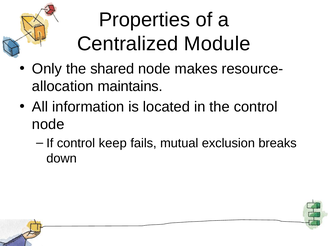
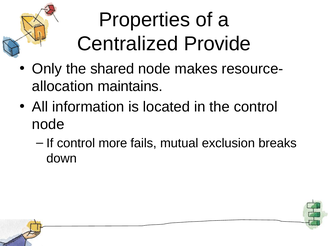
Module: Module -> Provide (217, 44)
keep: keep -> more (113, 143)
